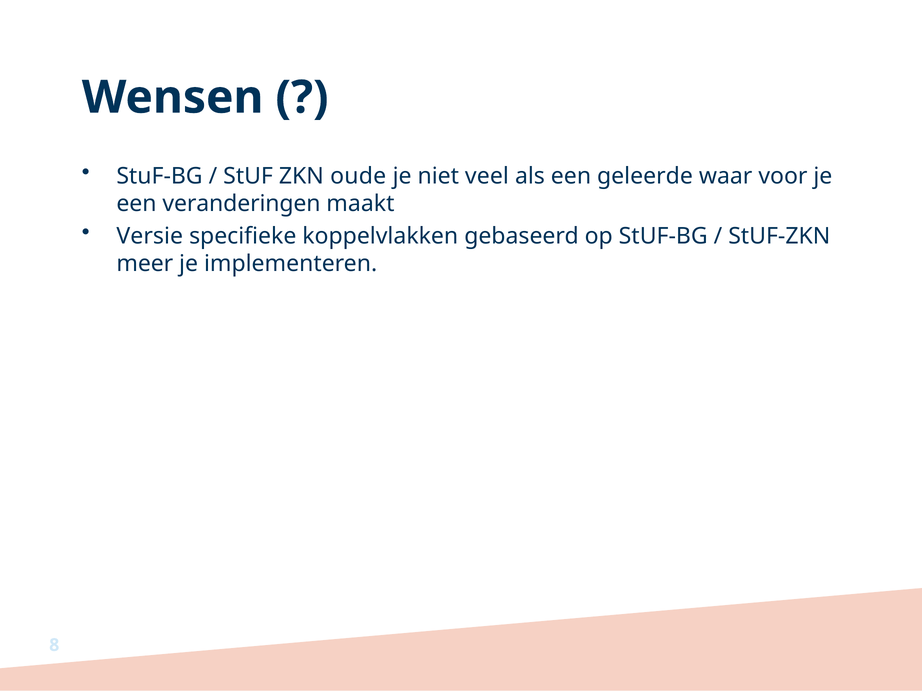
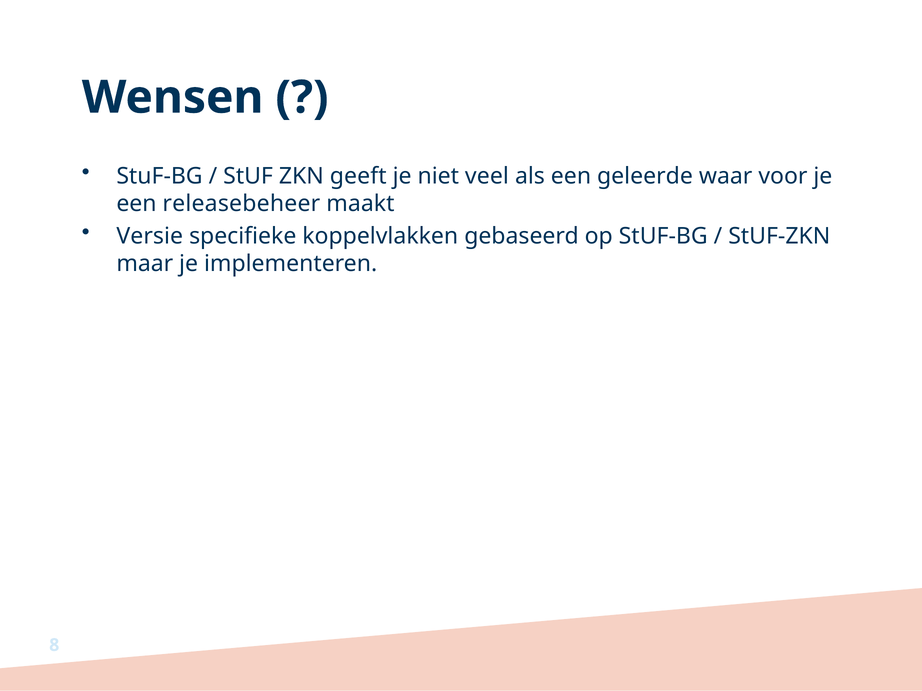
oude: oude -> geeft (358, 176)
veranderingen: veranderingen -> releasebeheer (241, 204)
meer: meer -> maar (145, 264)
